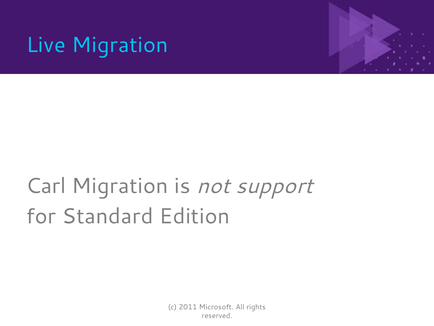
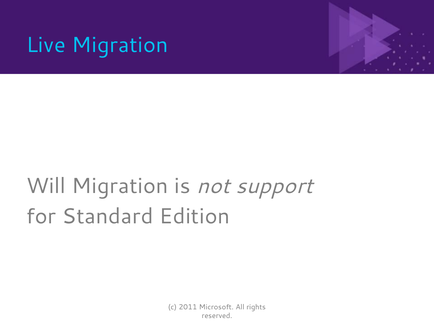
Carl: Carl -> Will (46, 186)
